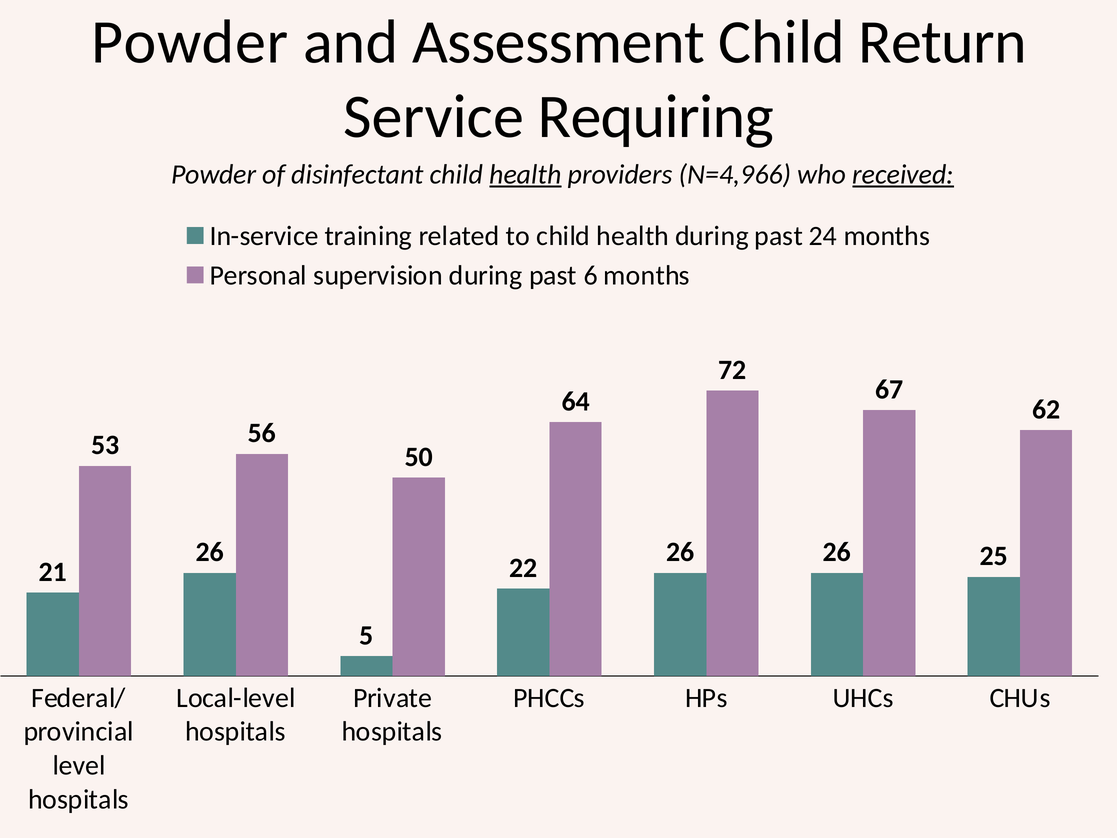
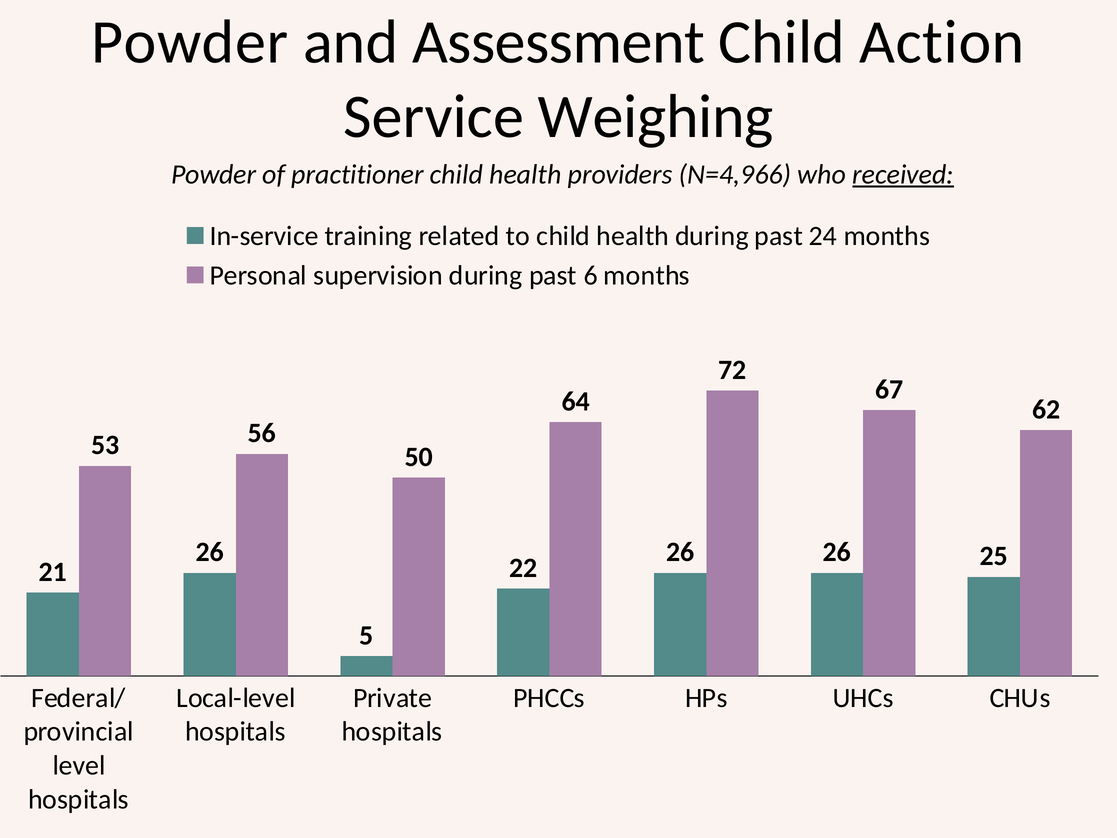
Return: Return -> Action (942, 42)
Requiring: Requiring -> Weighing (656, 117)
disinfectant: disinfectant -> practitioner (358, 175)
health underline: present -> none (525, 175)
